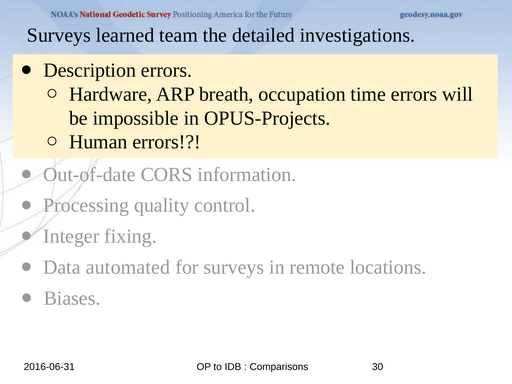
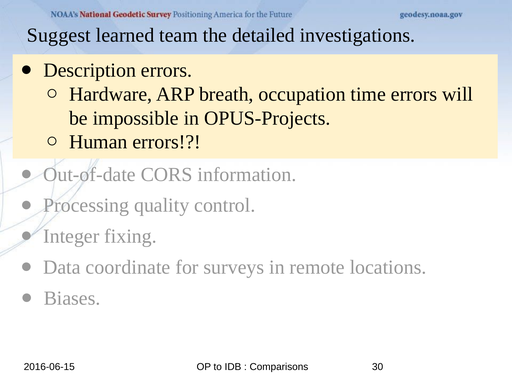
Surveys: Surveys -> Suggest (59, 35)
automated: automated -> coordinate (128, 267)
2016-06-31: 2016-06-31 -> 2016-06-15 (49, 367)
